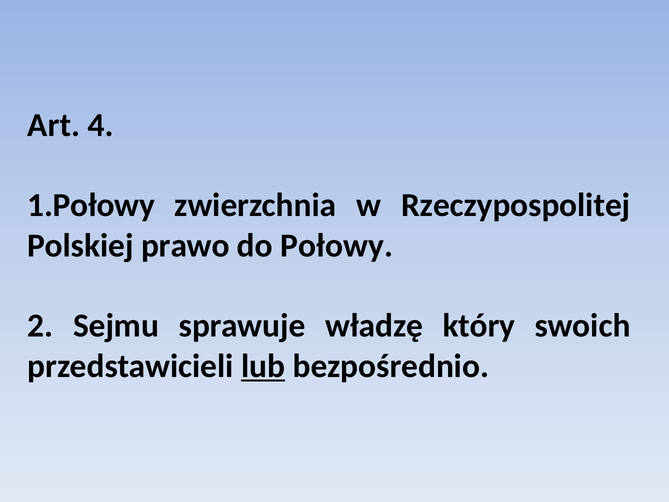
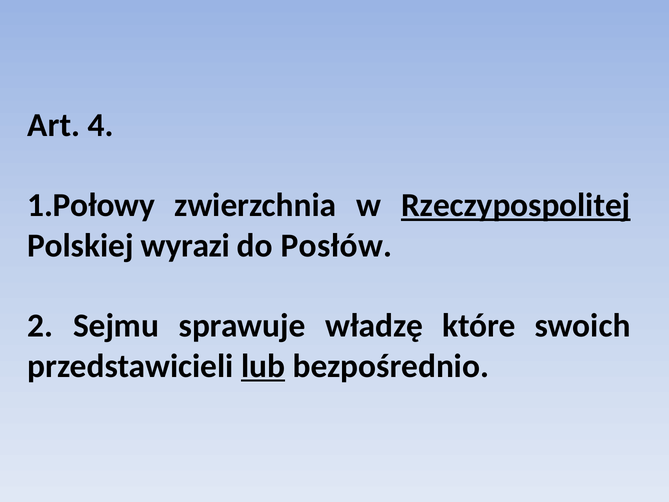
Rzeczypospolitej underline: none -> present (516, 205)
prawo: prawo -> wyrazi (185, 245)
Połowy: Połowy -> Posłów (336, 245)
który: który -> które (479, 326)
